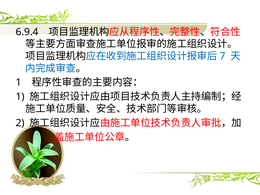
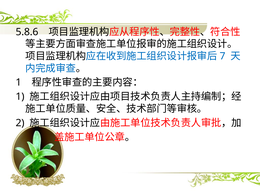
6.9.4: 6.9.4 -> 5.8.6 (27, 32)
